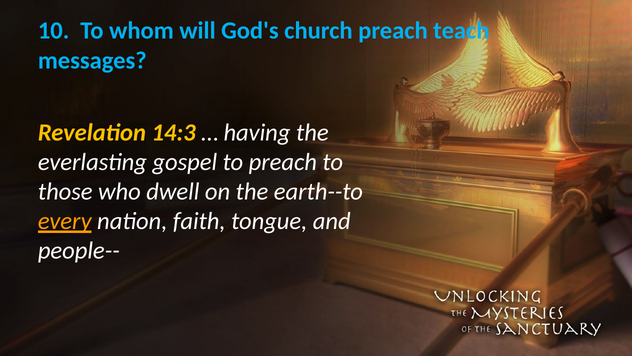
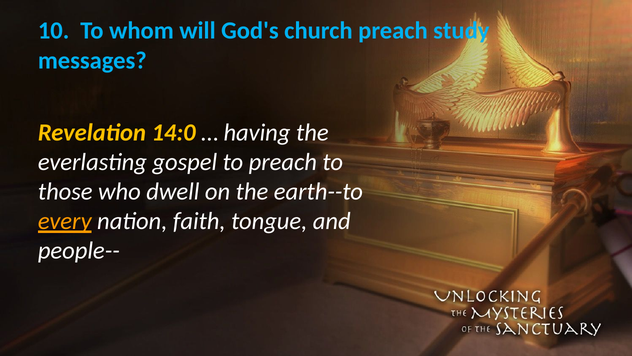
teach: teach -> study (461, 31)
14:3: 14:3 -> 14:0 (174, 132)
